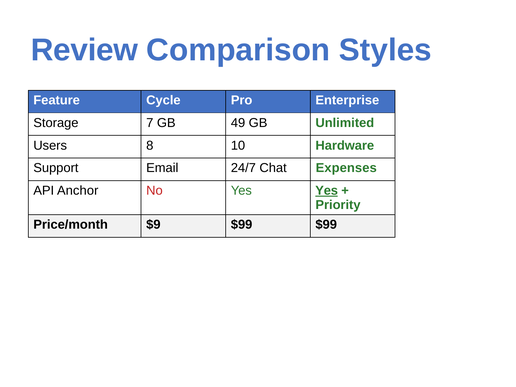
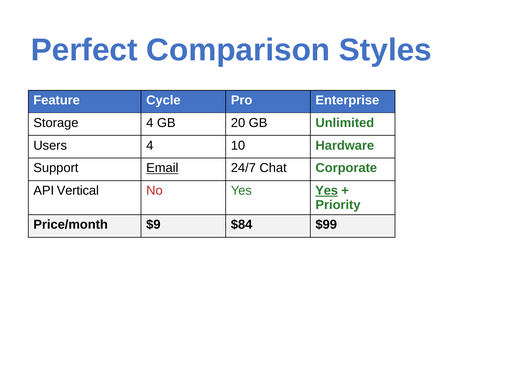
Review: Review -> Perfect (84, 50)
Storage 7: 7 -> 4 (150, 123)
49: 49 -> 20 (238, 123)
Users 8: 8 -> 4 (150, 145)
Email underline: none -> present (162, 168)
Expenses: Expenses -> Corporate (346, 168)
Anchor: Anchor -> Vertical (78, 191)
$9 $99: $99 -> $84 (242, 225)
